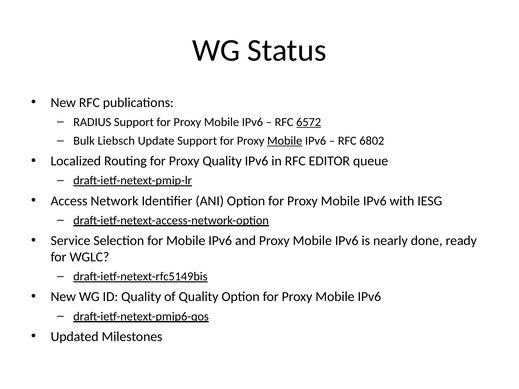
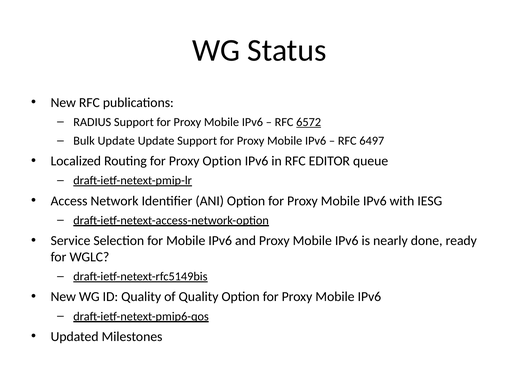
Bulk Liebsch: Liebsch -> Update (116, 141)
Mobile underline: present -> none (285, 141)
6802: 6802 -> 6497 (372, 141)
Proxy Quality: Quality -> Option (222, 161)
